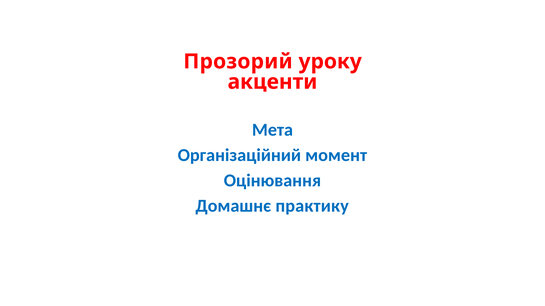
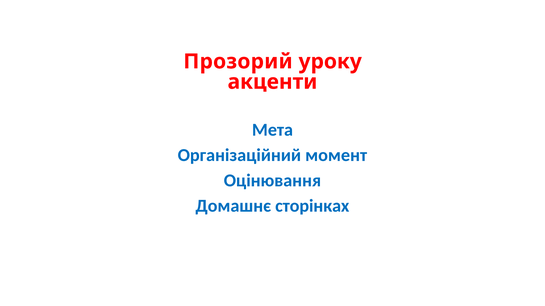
практику: практику -> сторінках (312, 206)
